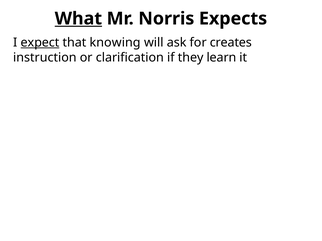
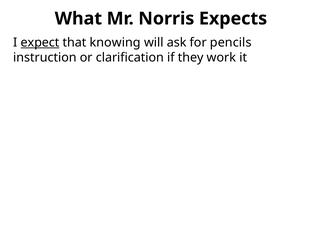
What underline: present -> none (78, 19)
creates: creates -> pencils (231, 43)
learn: learn -> work (221, 58)
